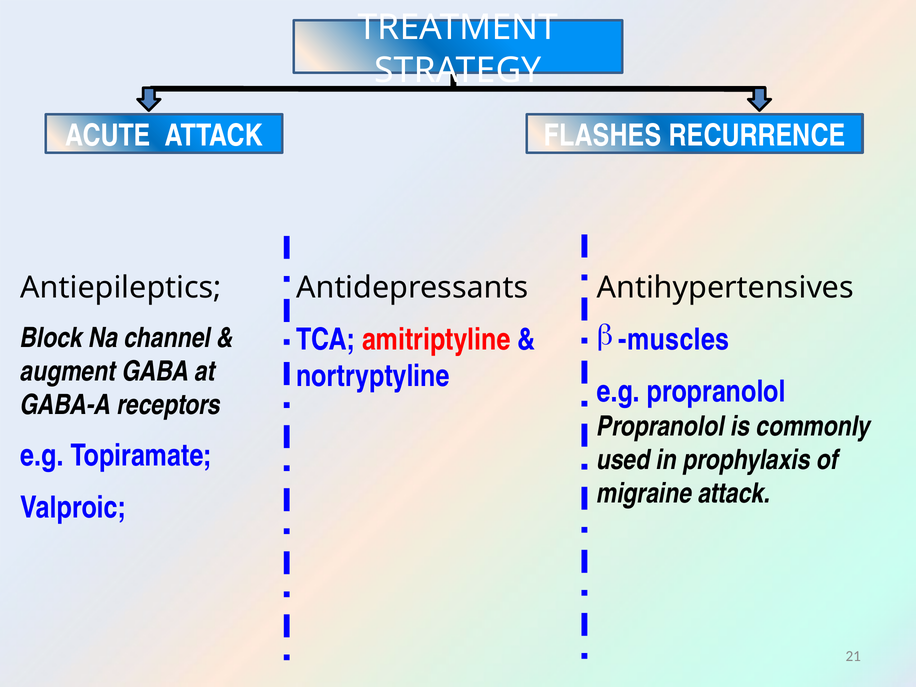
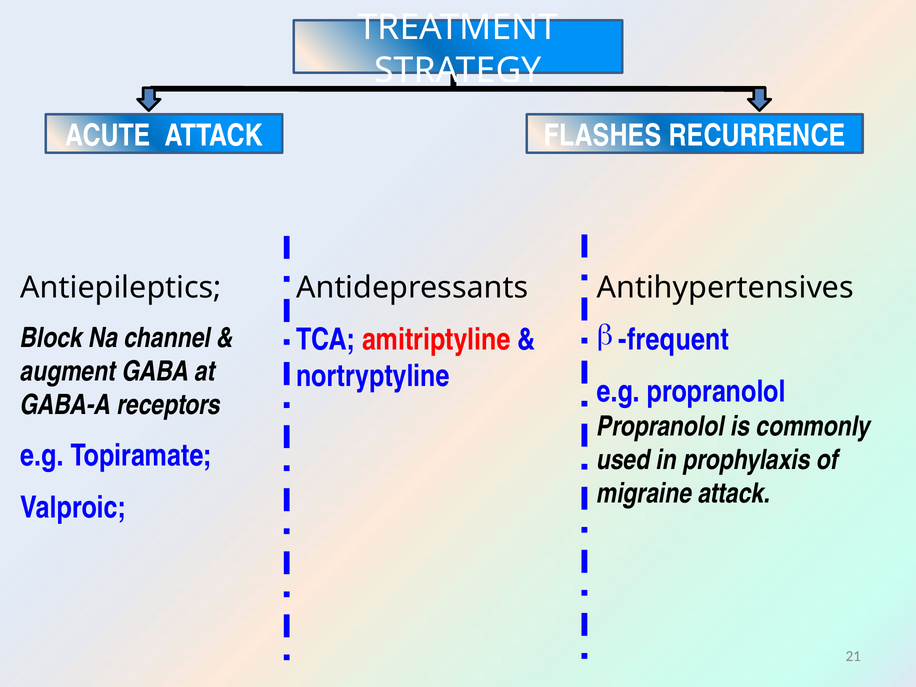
muscles: muscles -> frequent (674, 340)
